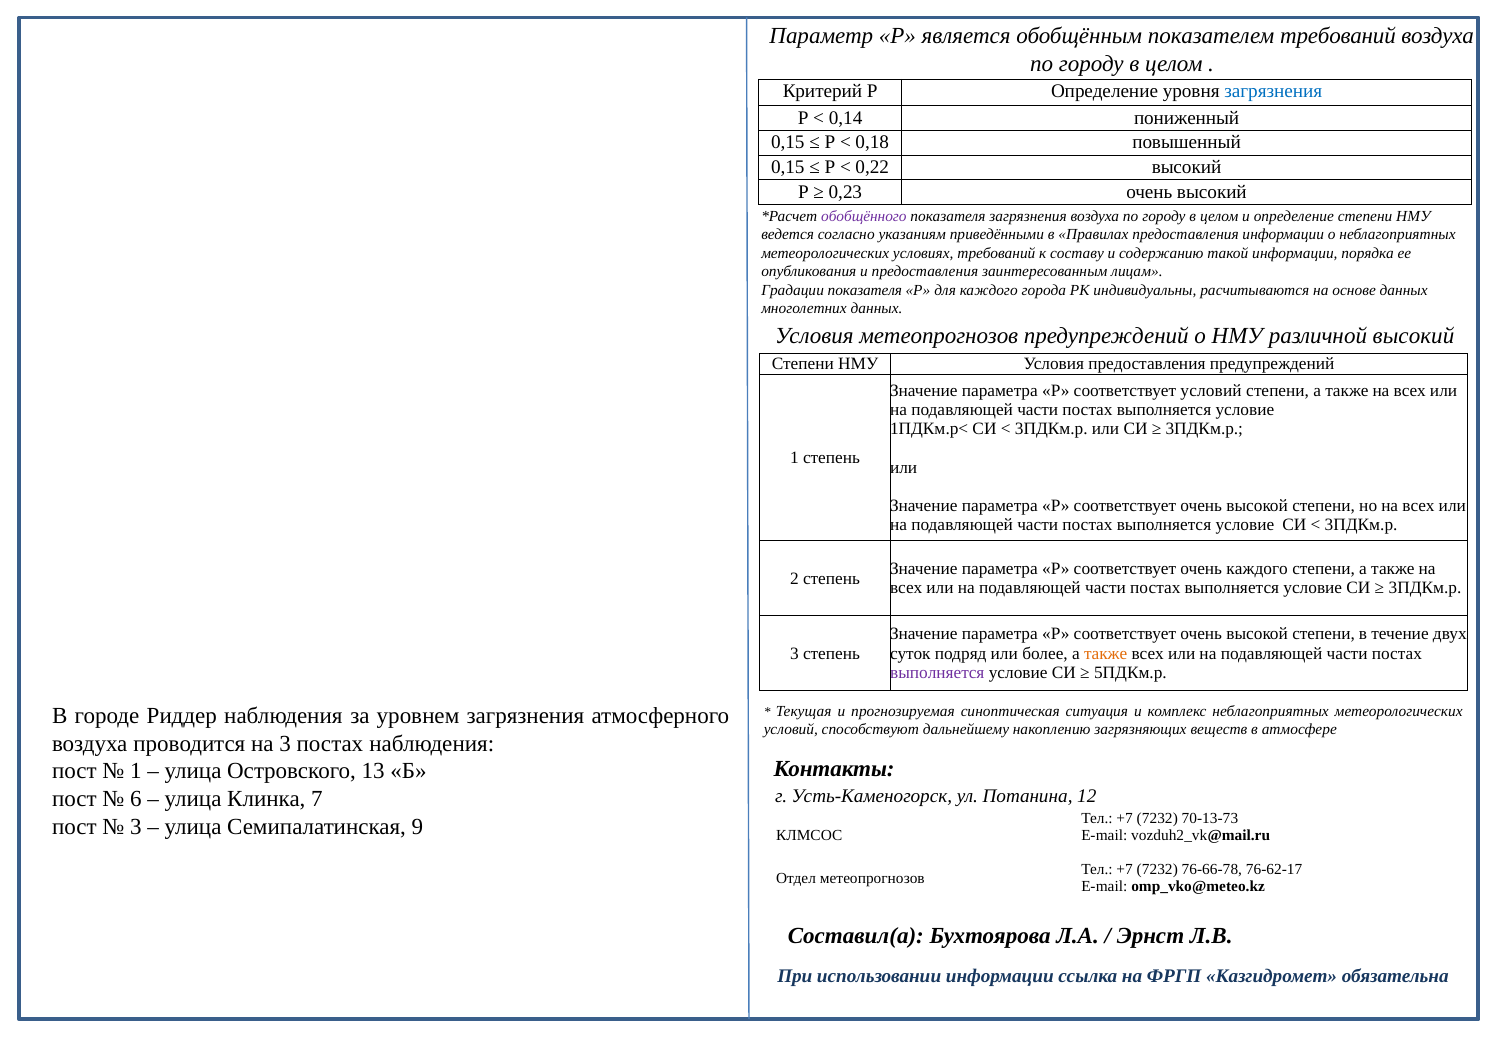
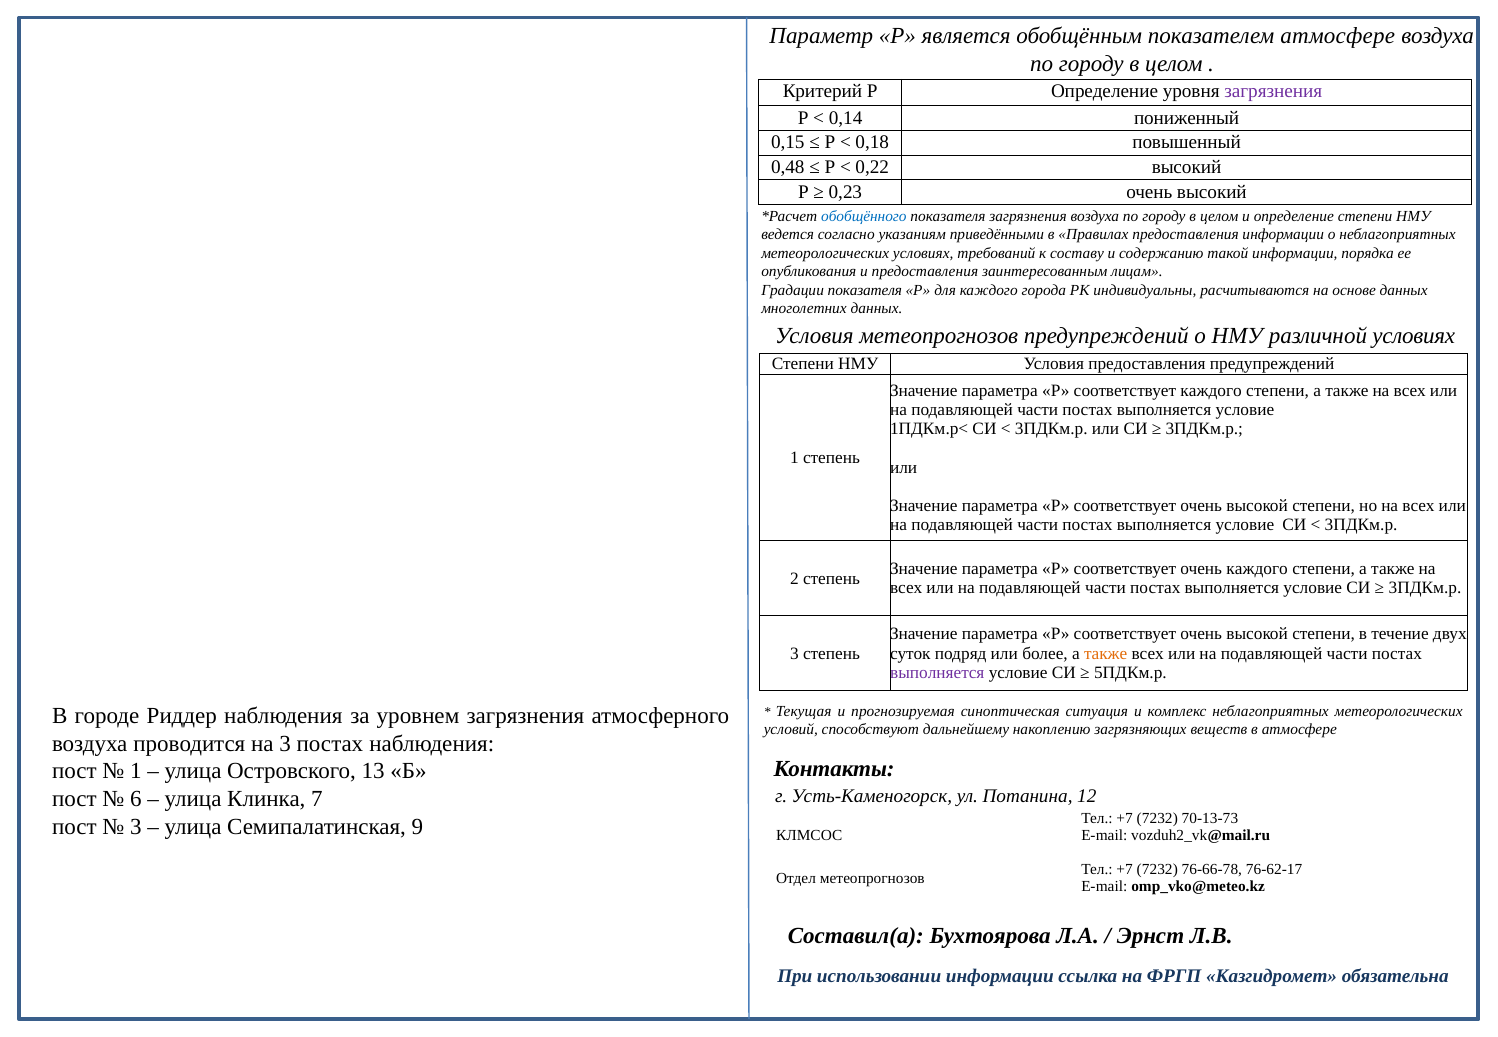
показателем требований: требований -> атмосфере (1338, 36)
загрязнения colour: blue -> purple (1273, 91)
0,15: 0,15 -> 0,48 (788, 167)
обобщённого colour: purple -> blue (864, 217)
различной высокий: высокий -> условиях (1414, 336)
соответствует условий: условий -> каждого (1211, 391)
